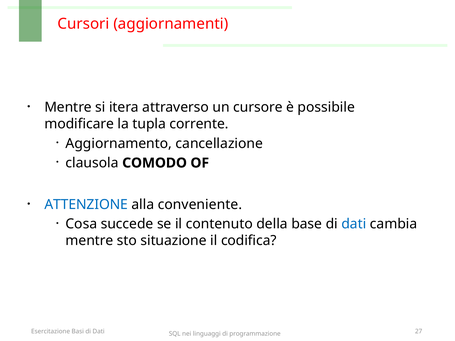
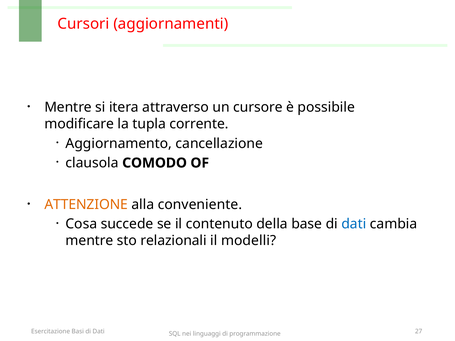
ATTENZIONE colour: blue -> orange (86, 205)
situazione: situazione -> relazionali (174, 241)
codifica: codifica -> modelli (249, 241)
